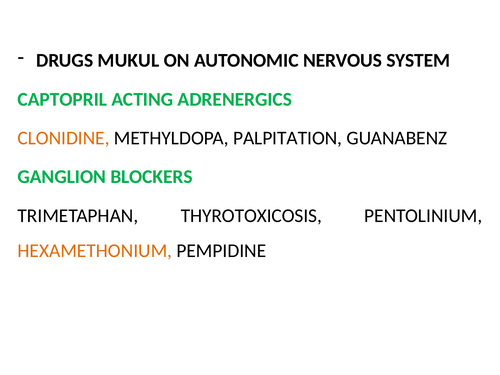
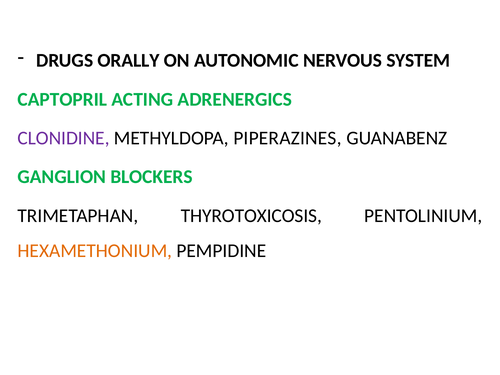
MUKUL: MUKUL -> ORALLY (128, 60)
CLONIDINE colour: orange -> purple (64, 138)
PALPITATION: PALPITATION -> PIPERAZINES (287, 138)
